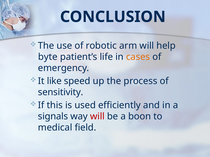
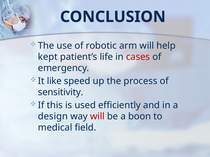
byte: byte -> kept (48, 57)
cases colour: orange -> red (138, 57)
signals: signals -> design (53, 117)
